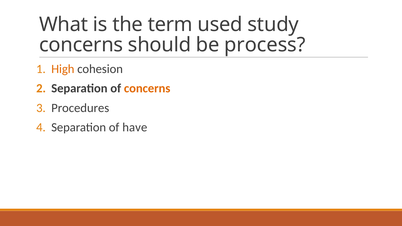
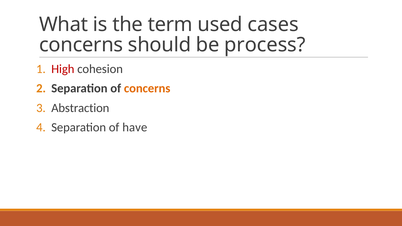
study: study -> cases (273, 25)
High colour: orange -> red (63, 69)
Procedures: Procedures -> Abstraction (80, 108)
